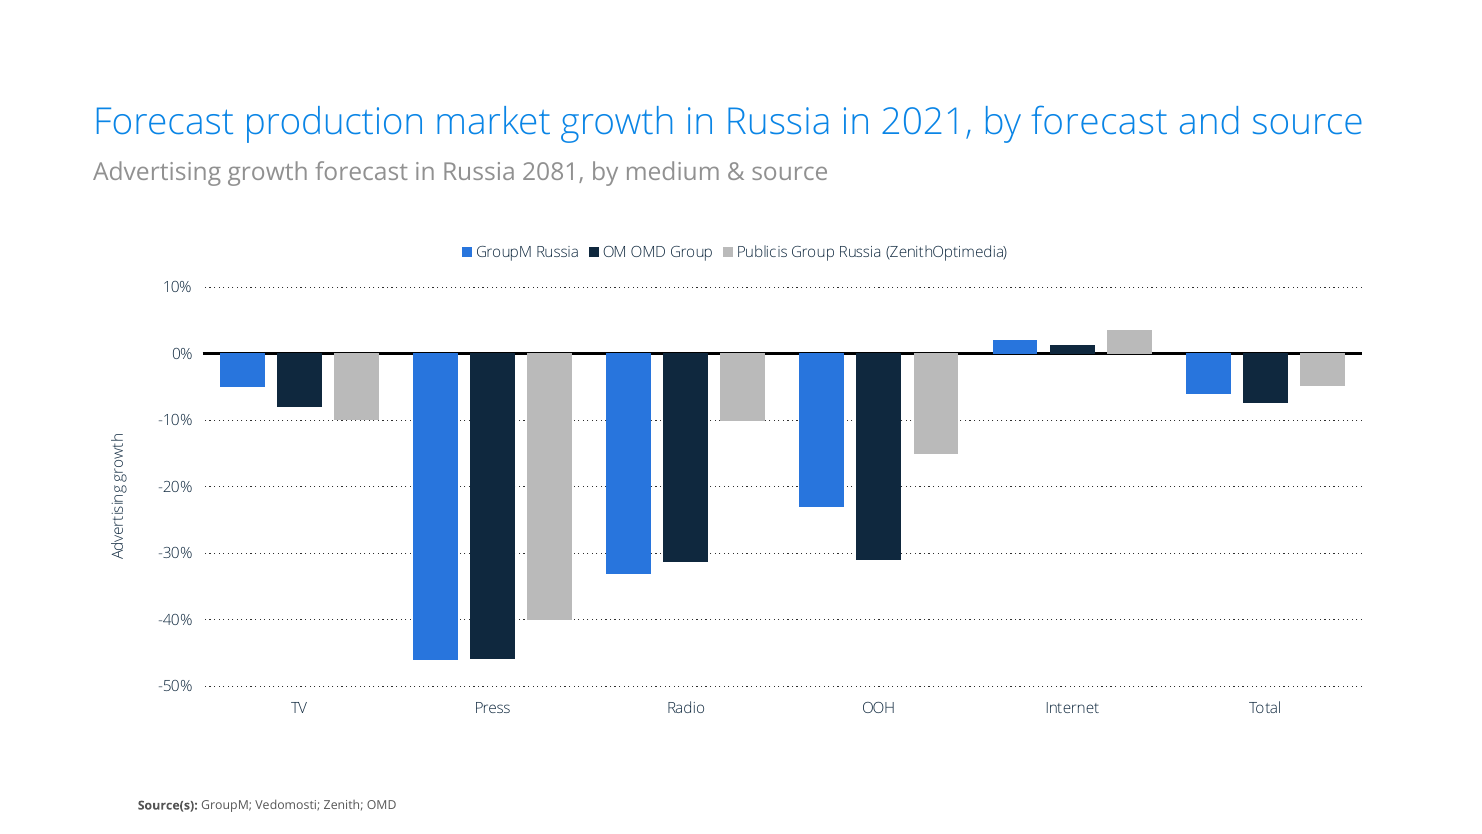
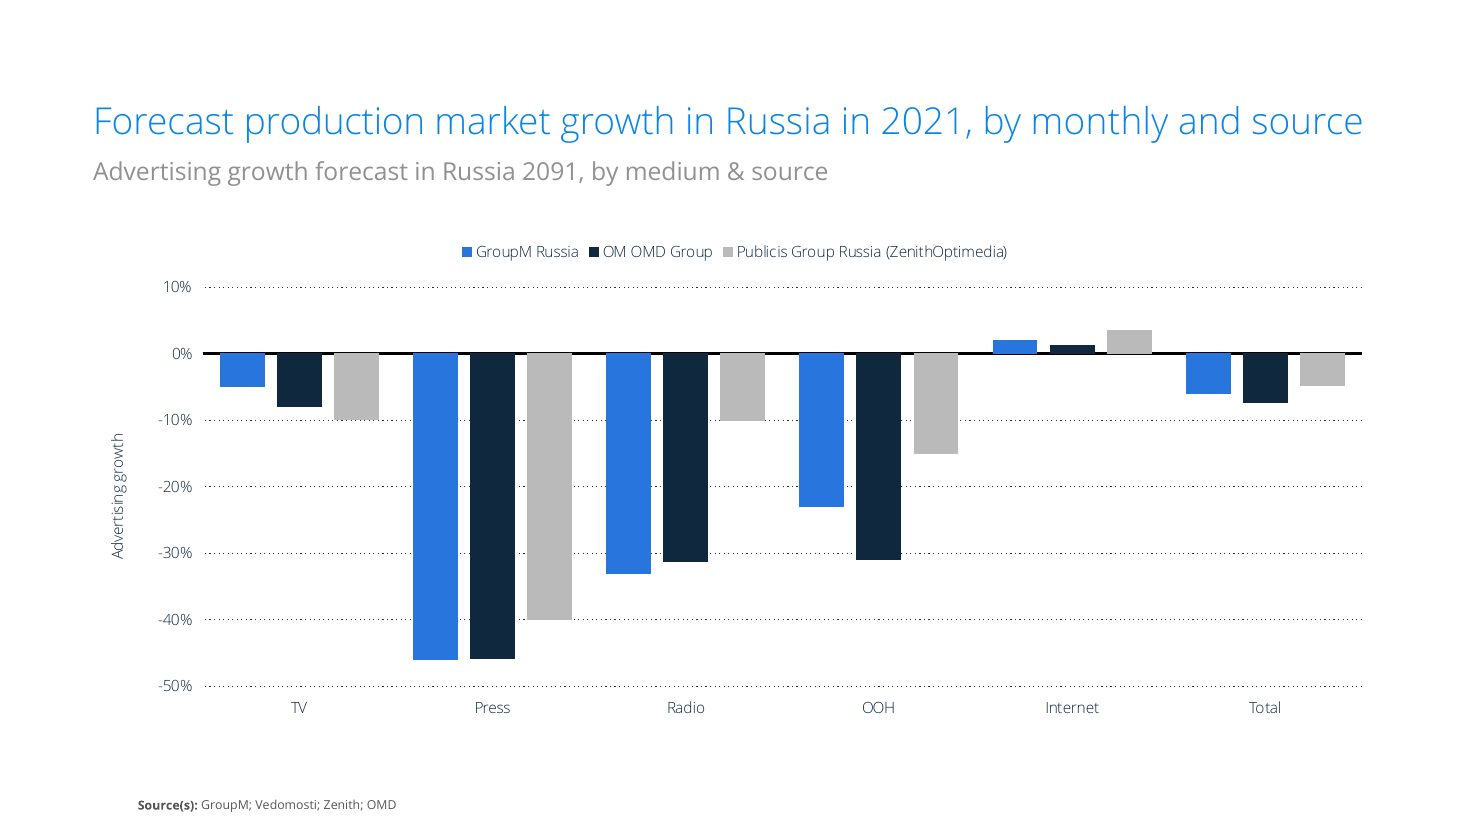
by forecast: forecast -> monthly (1100, 123)
2081: 2081 -> 2091 (553, 172)
